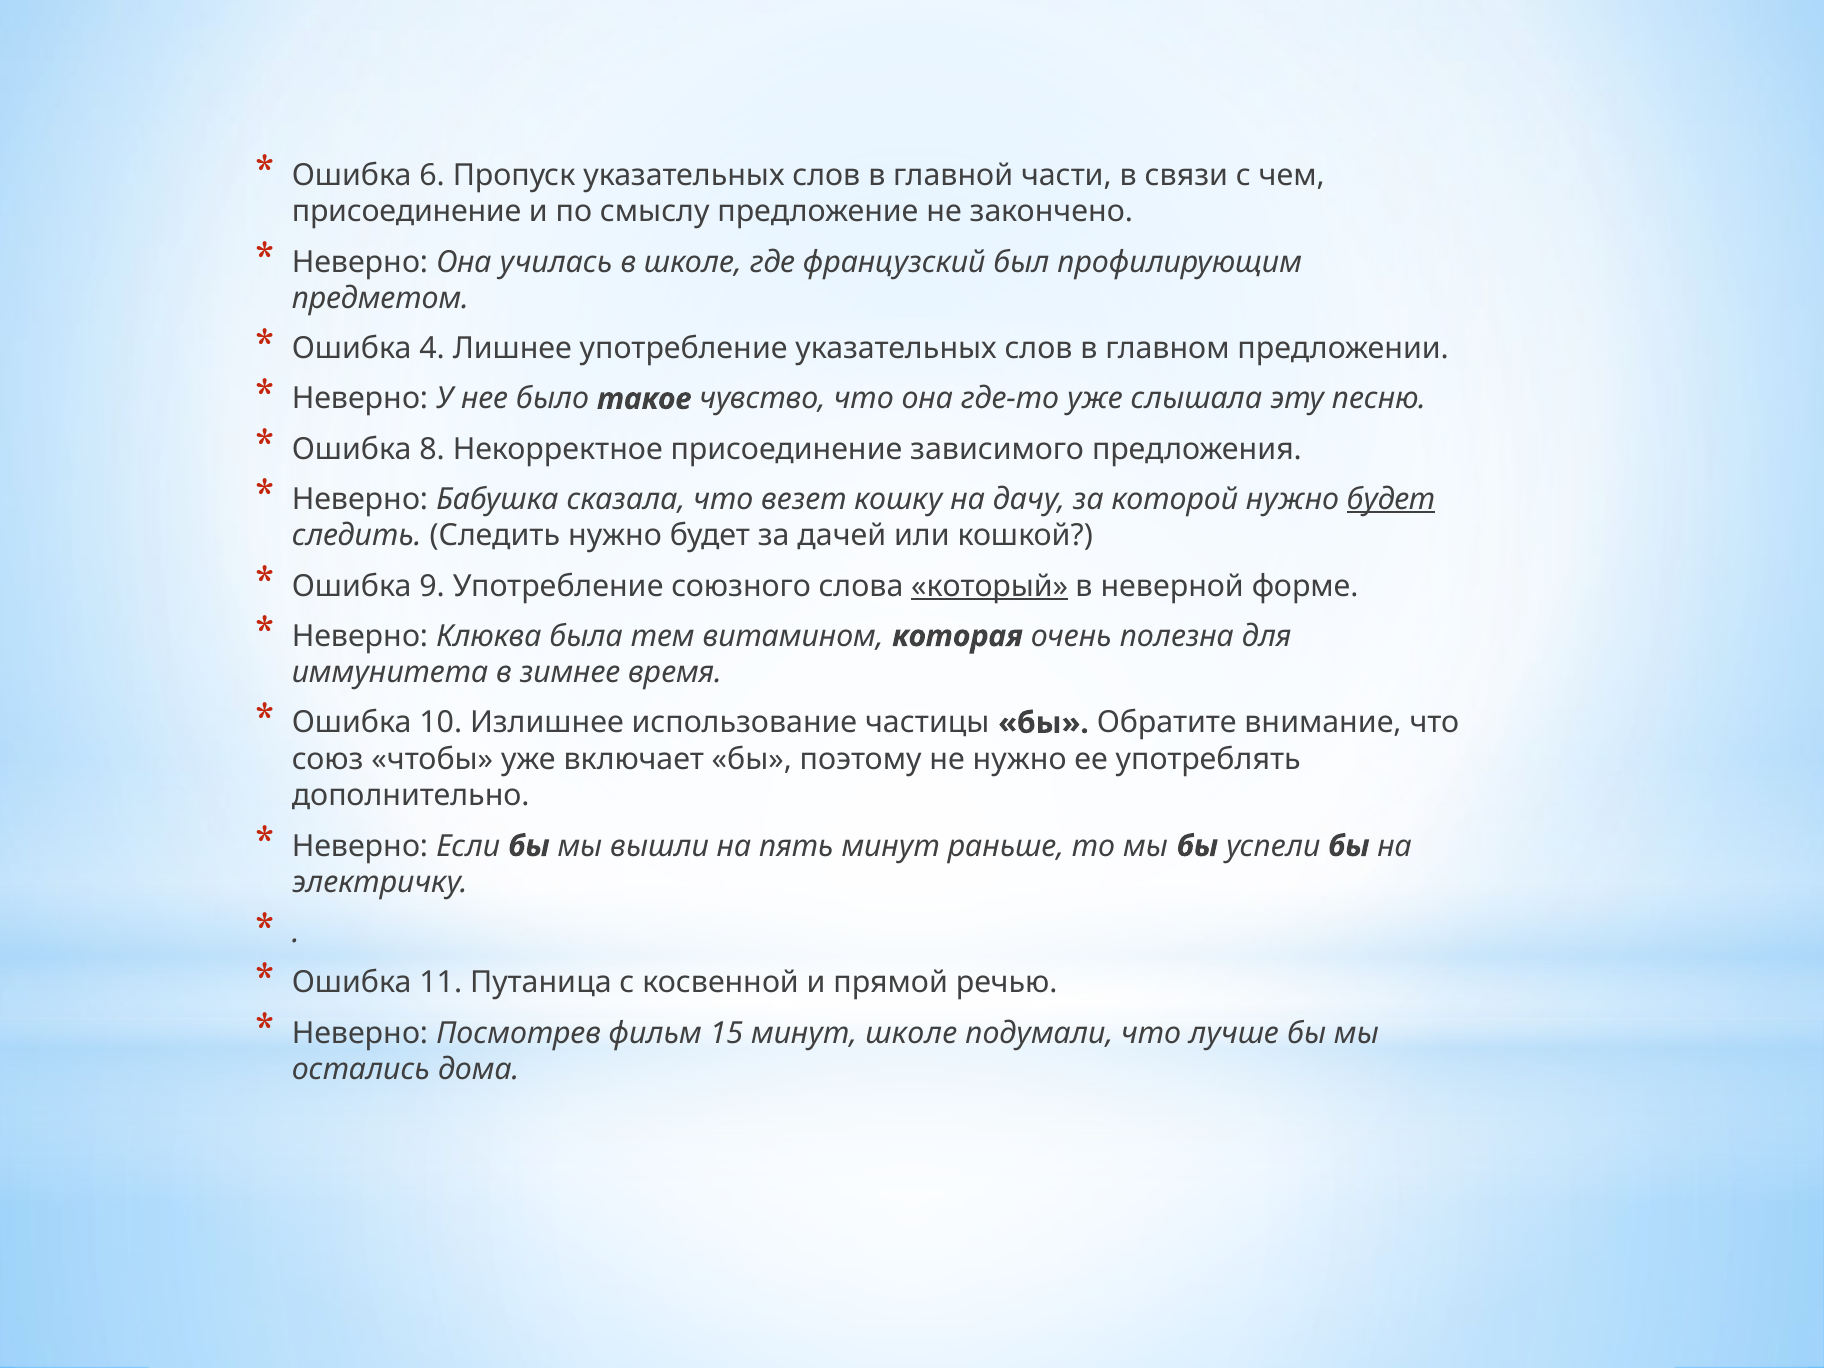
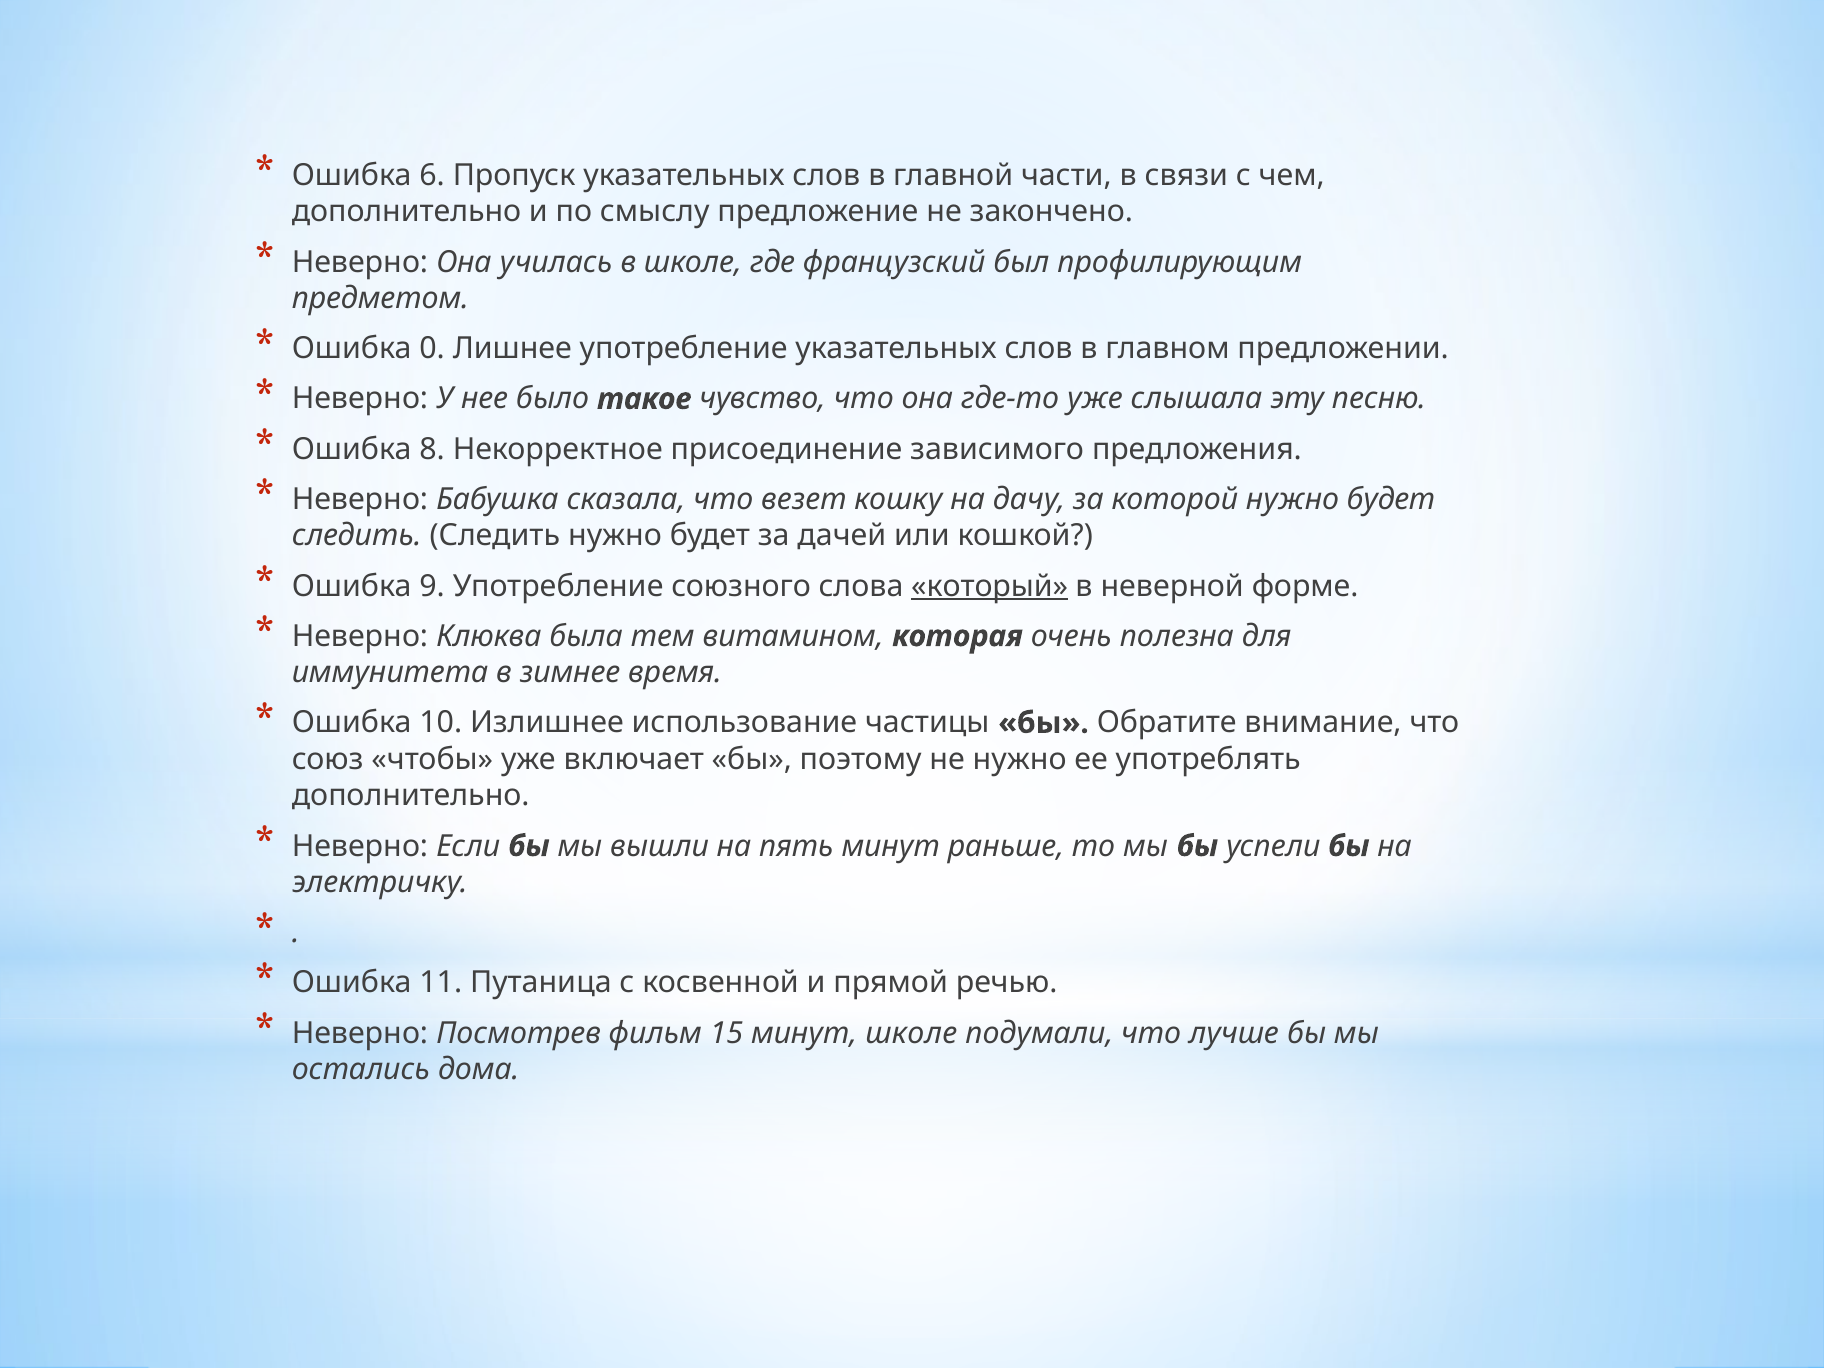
присоединение: присоединение -> дополнительно (406, 212)
4: 4 -> 0 (432, 349)
будет underline: present -> none (1391, 499)
